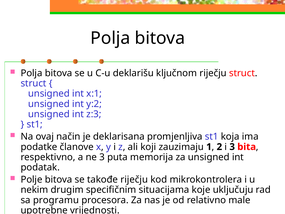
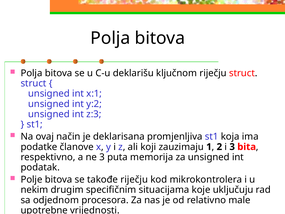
programu: programu -> odjednom (56, 200)
